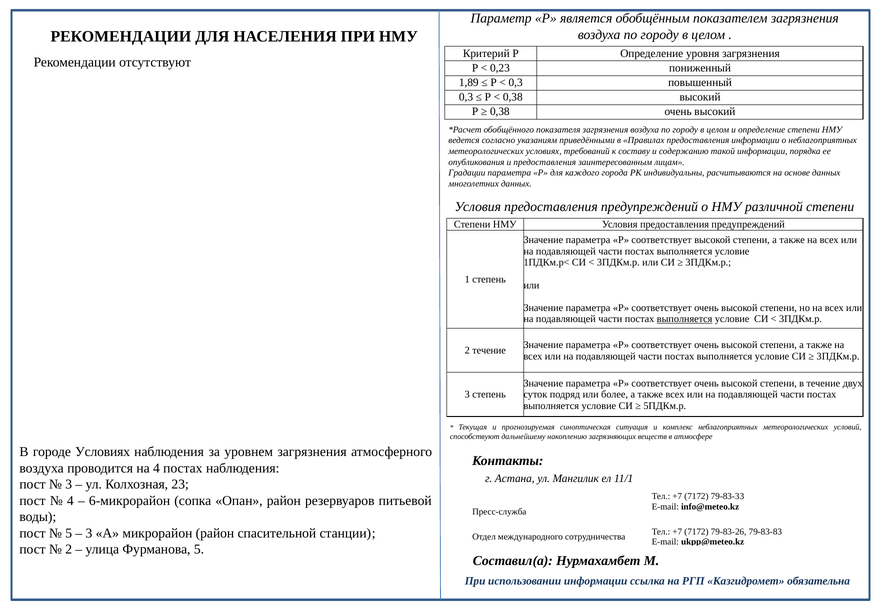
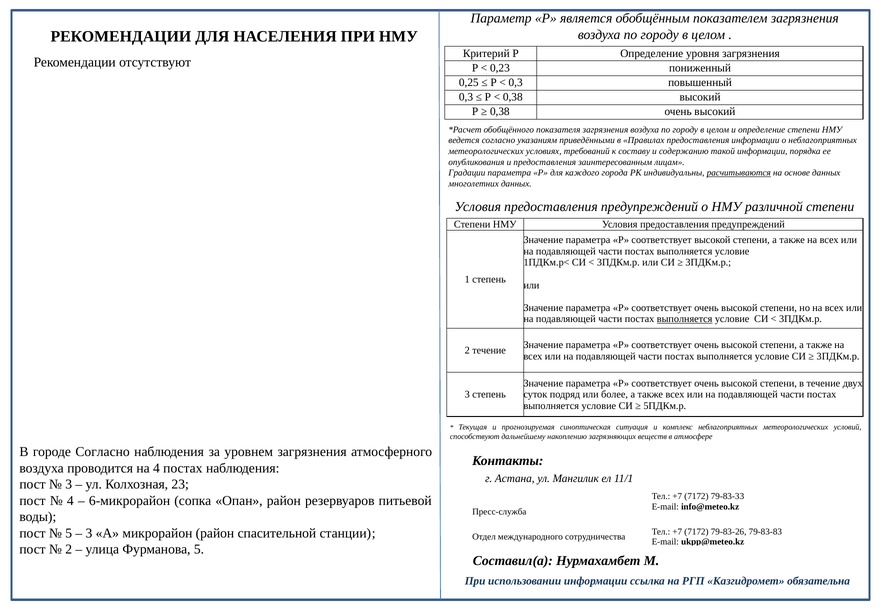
1,89: 1,89 -> 0,25 (469, 83)
расчитываются underline: none -> present (739, 173)
городе Условиях: Условиях -> Согласно (103, 452)
